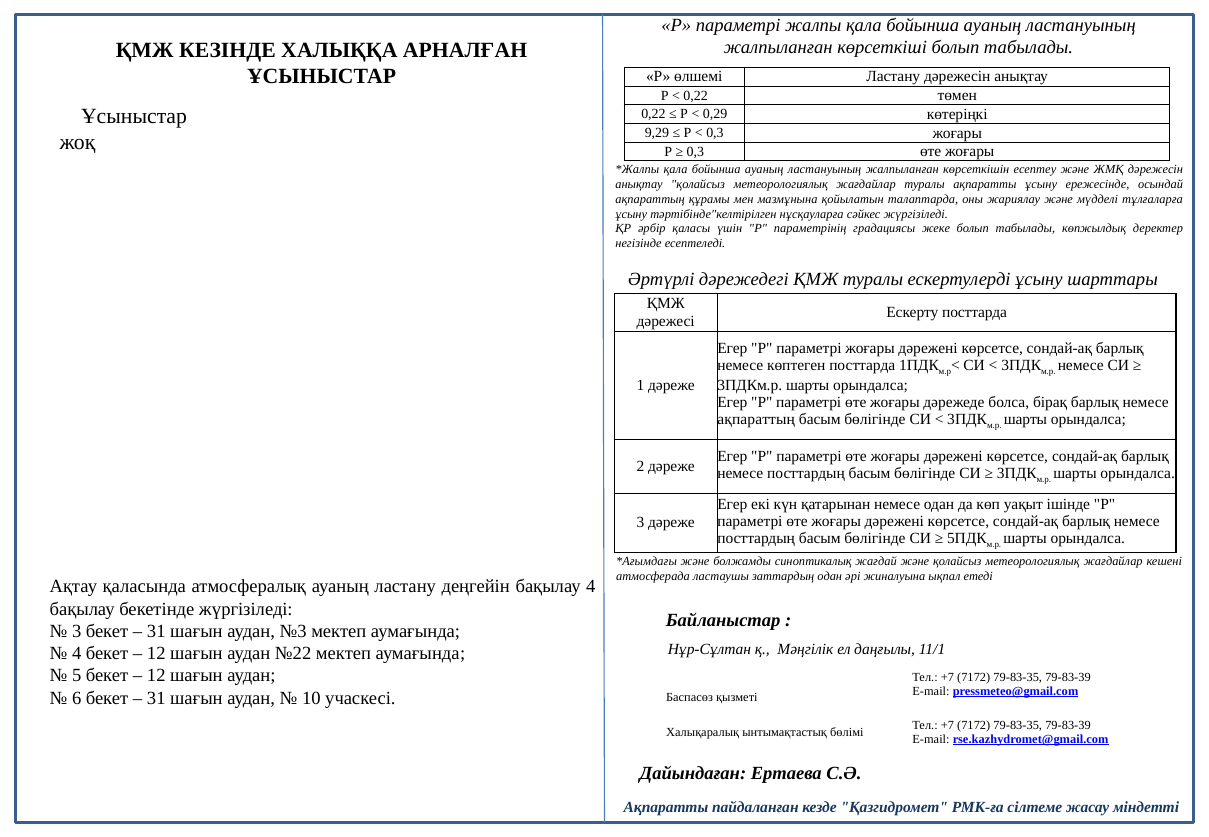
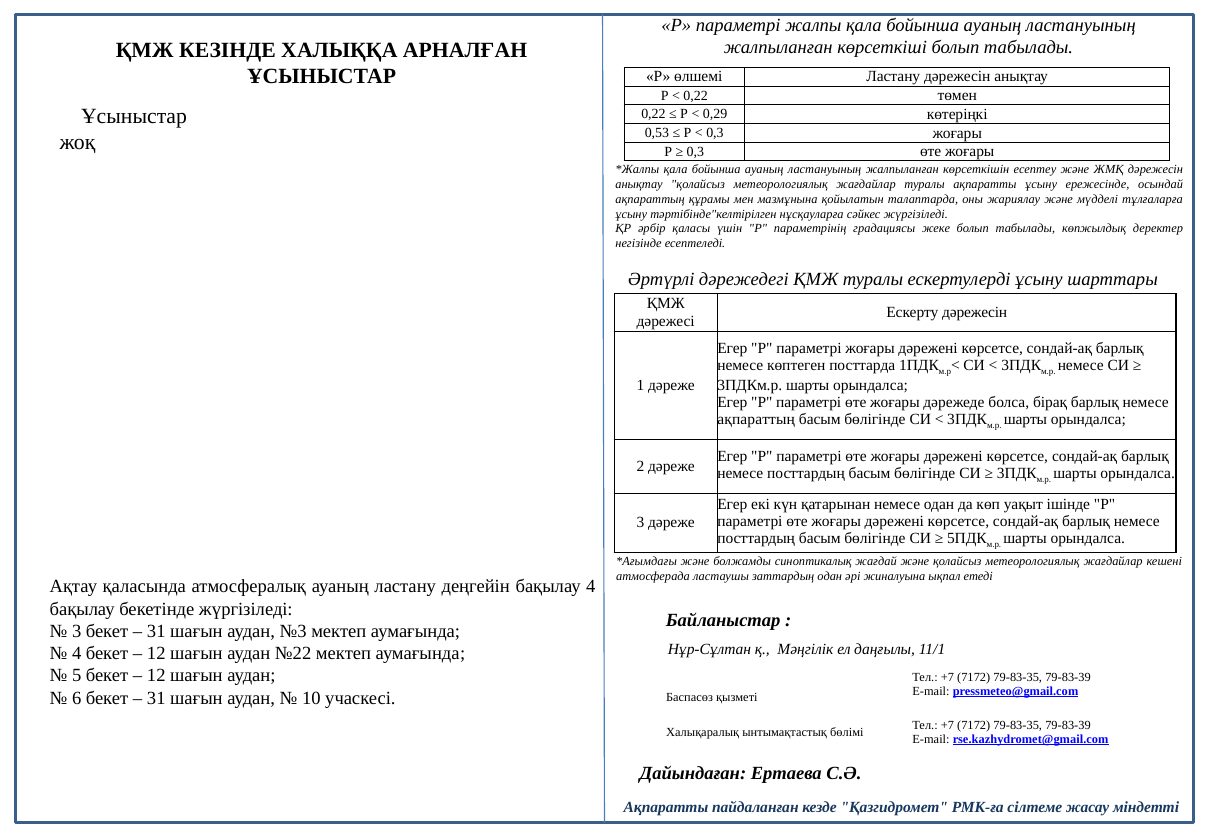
9,29: 9,29 -> 0,53 (657, 133)
Ескерту посттарда: посттарда -> дәрежесін (975, 312)
